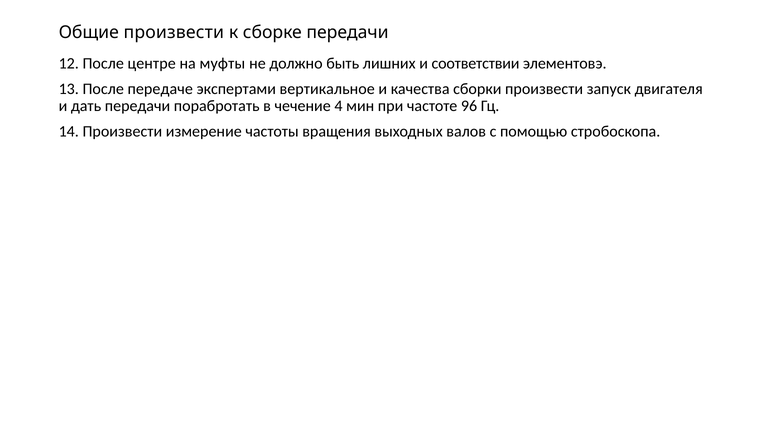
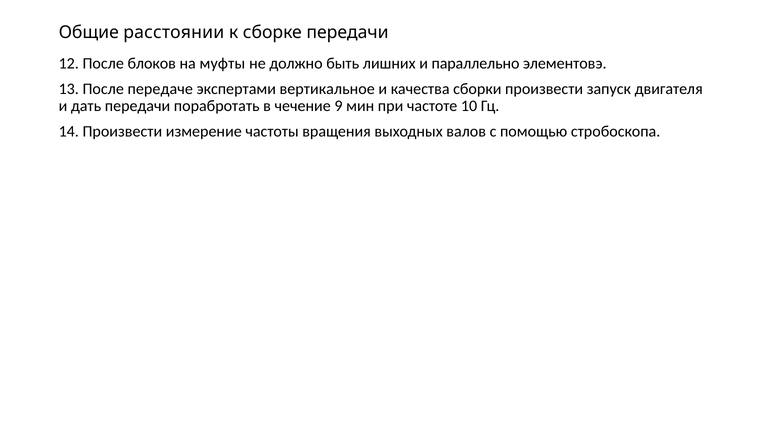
Общие произвести: произвести -> расстоянии (174, 32)
центре: центре -> блоков (152, 64)
соответствии: соответствии -> параллельно (476, 64)
4: 4 -> 9 (338, 106)
96: 96 -> 10 (469, 106)
